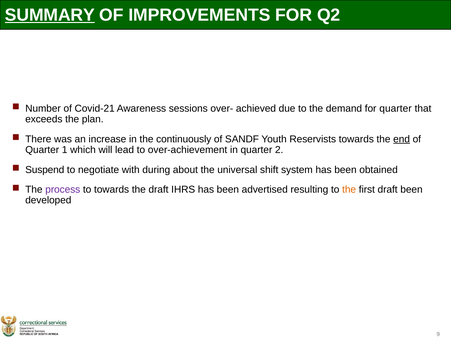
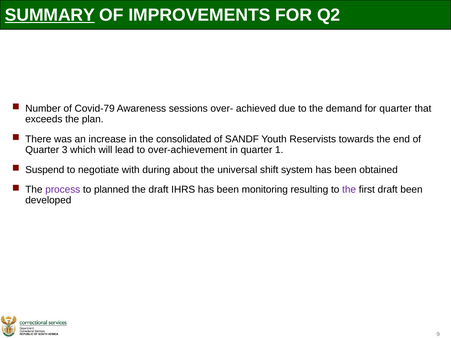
Covid-21: Covid-21 -> Covid-79 (95, 109)
continuously: continuously -> consolidated (184, 139)
end underline: present -> none (402, 139)
1: 1 -> 3 (65, 150)
2: 2 -> 1 (279, 150)
to towards: towards -> planned (112, 190)
advertised: advertised -> monitoring (265, 190)
the colour: orange -> purple (349, 190)
